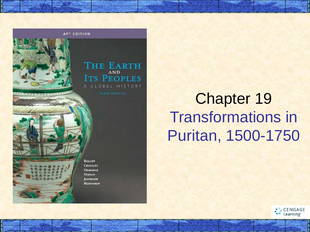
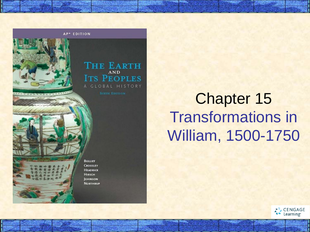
19: 19 -> 15 (263, 99)
Puritan: Puritan -> William (195, 136)
